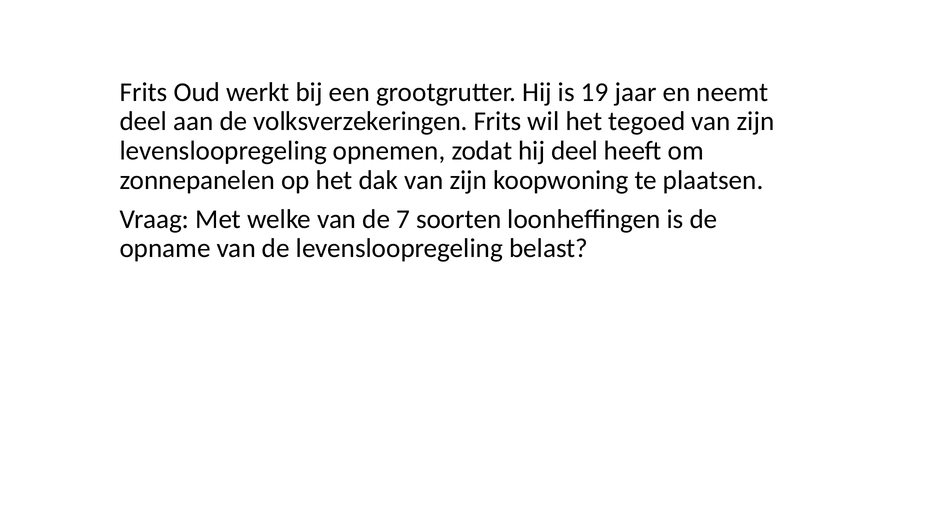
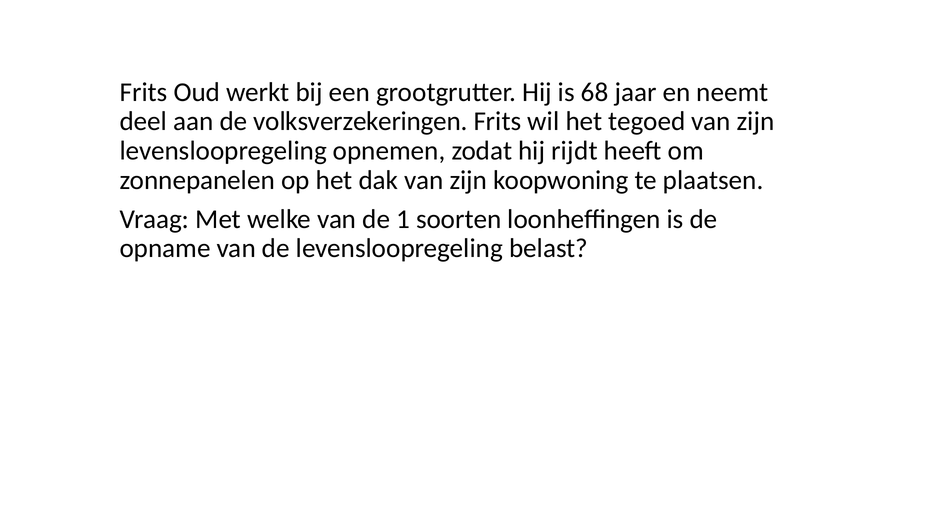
19: 19 -> 68 (595, 92)
hij deel: deel -> rijdt (574, 151)
7: 7 -> 1 (403, 219)
